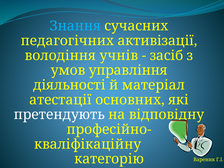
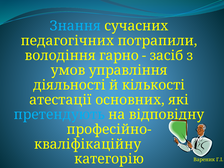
активізації: активізації -> потрапили (157, 41)
учнів: учнів -> гарно (119, 55)
матеріал: матеріал -> кiлькостi (153, 85)
претендують colour: white -> light blue (59, 115)
